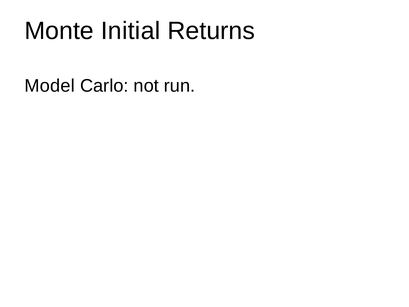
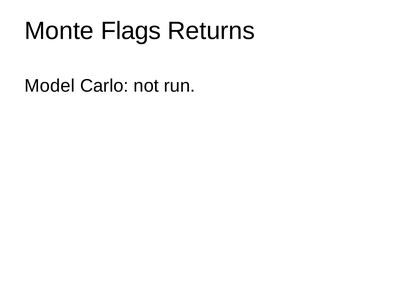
Initial: Initial -> Flags (131, 31)
